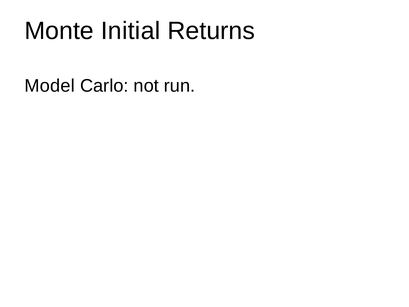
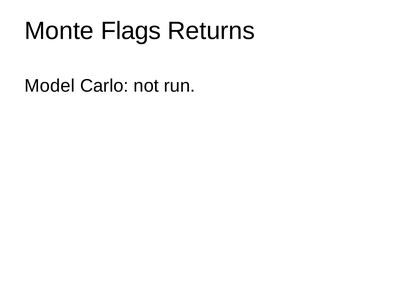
Initial: Initial -> Flags (131, 31)
